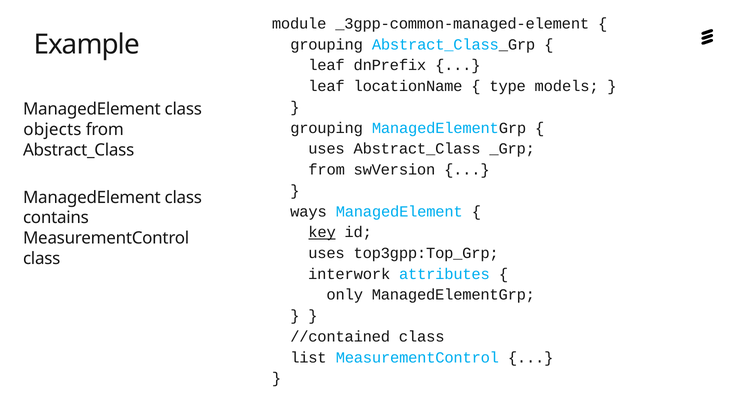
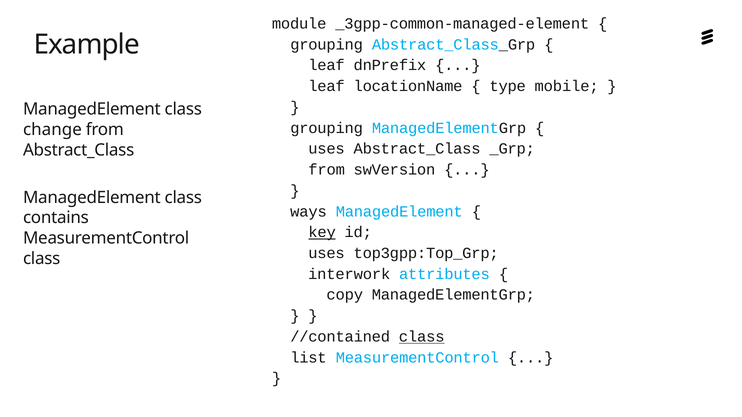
models: models -> mobile (567, 86)
objects: objects -> change (52, 130)
only: only -> copy (345, 295)
class underline: none -> present (422, 337)
